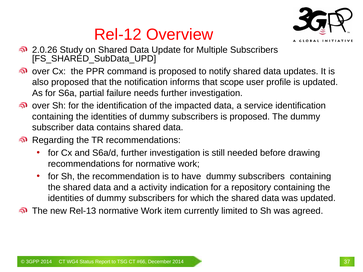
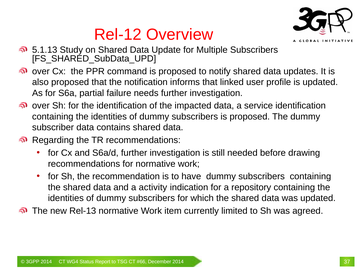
2.0.26: 2.0.26 -> 5.1.13 (45, 50)
scope: scope -> linked (232, 82)
